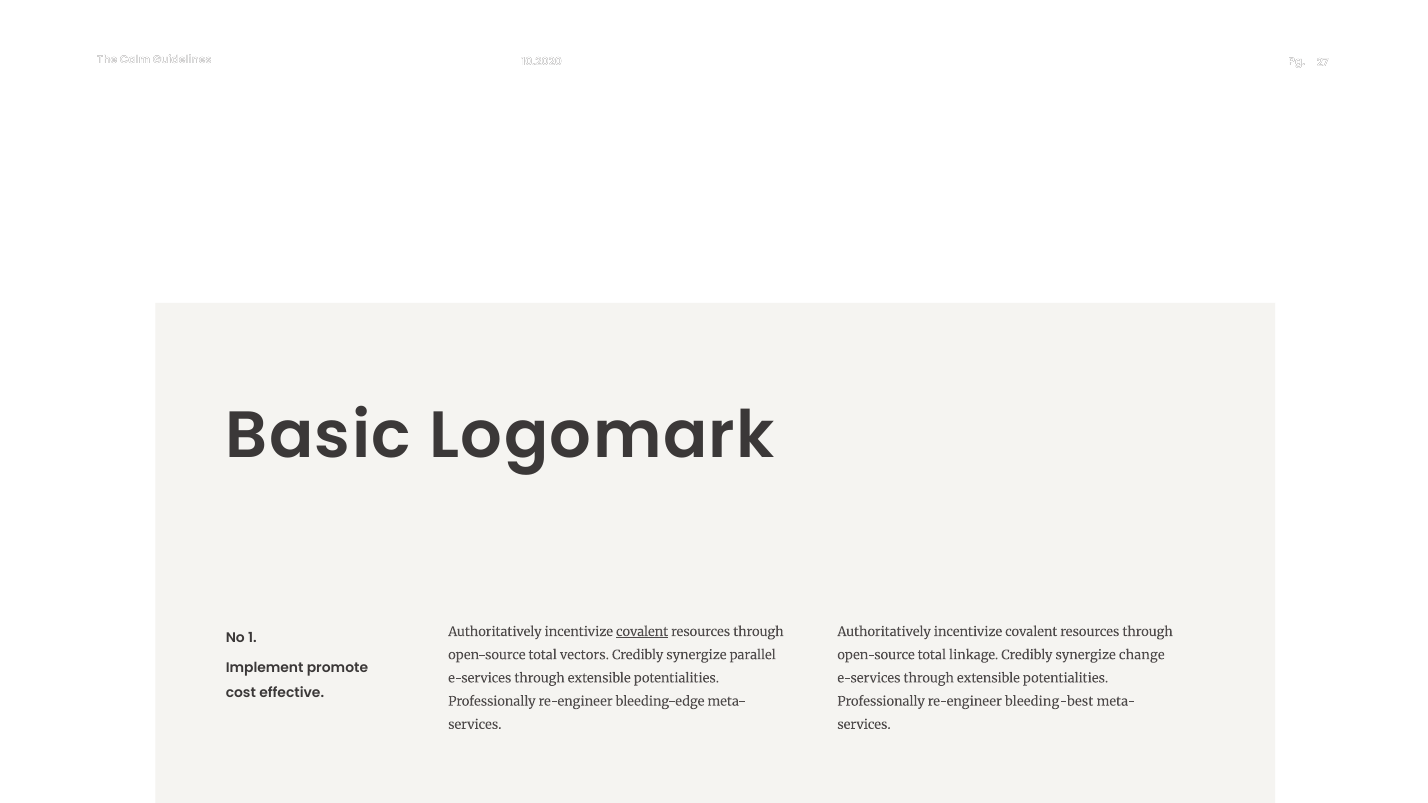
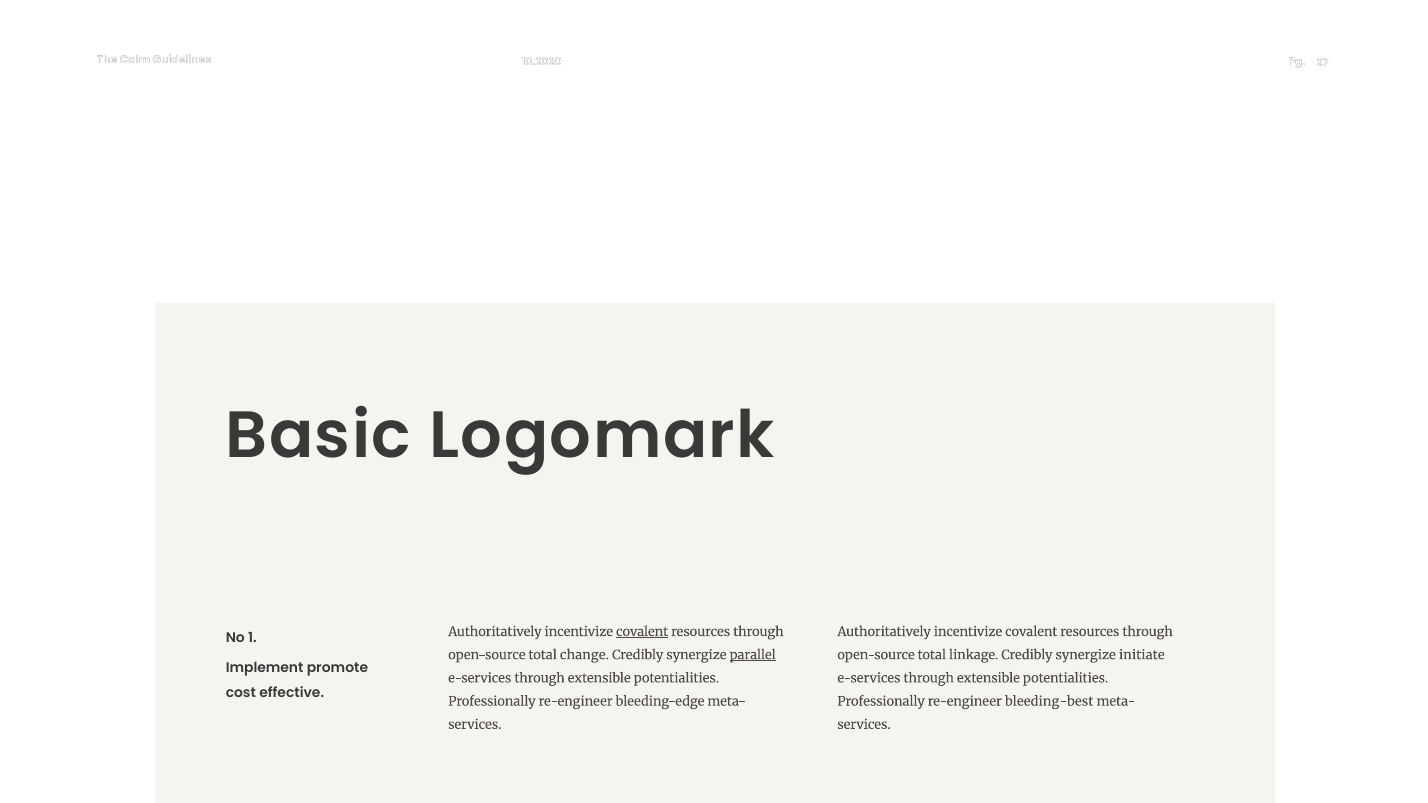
vectors: vectors -> change (584, 655)
parallel underline: none -> present (753, 655)
change: change -> initiate (1142, 655)
